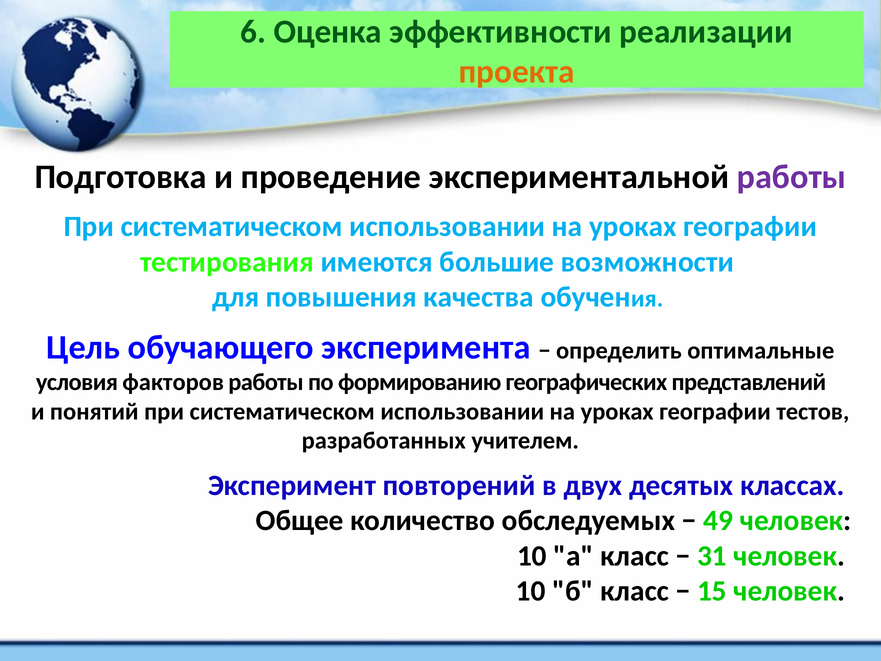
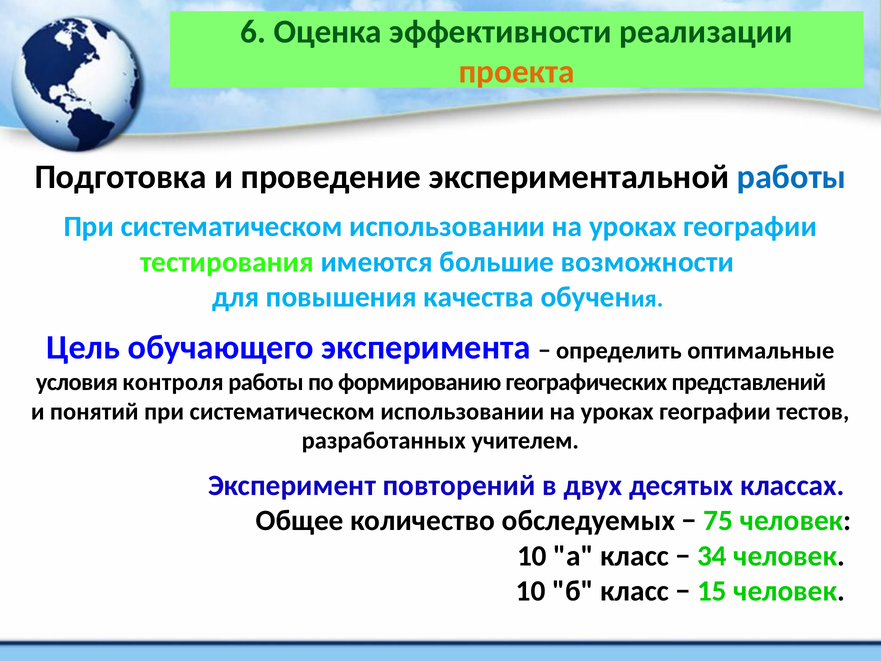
работы colour: purple -> blue (792, 177)
факторов: факторов -> контроля (173, 382)
49: 49 -> 75 (718, 520)
31: 31 -> 34 (712, 556)
